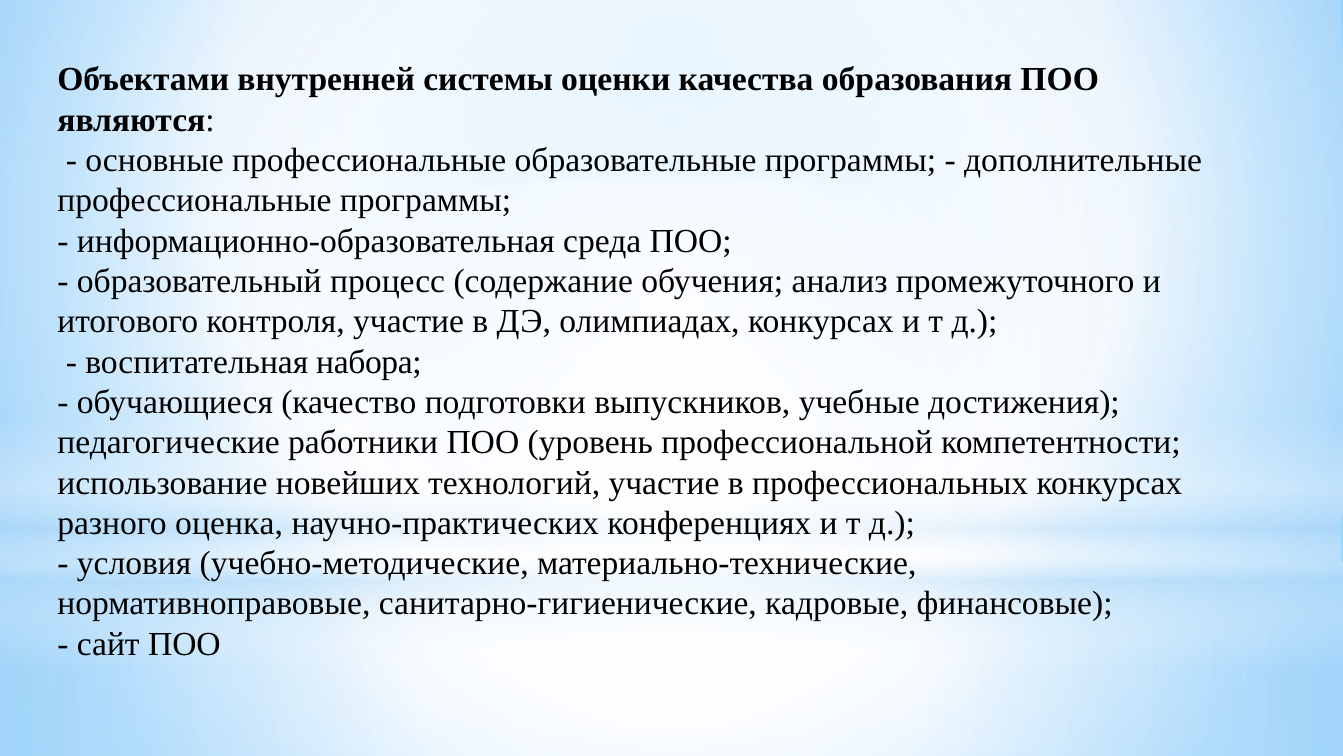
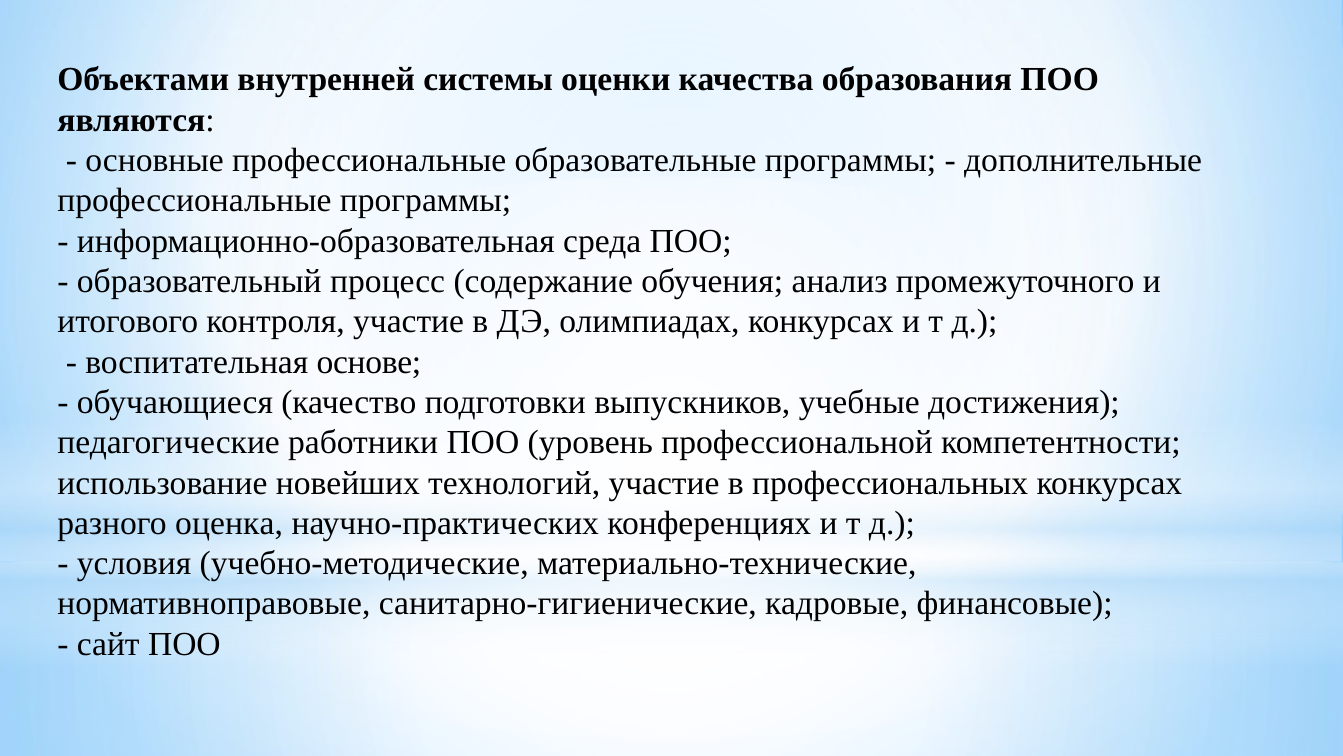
набора: набора -> основе (369, 362)
